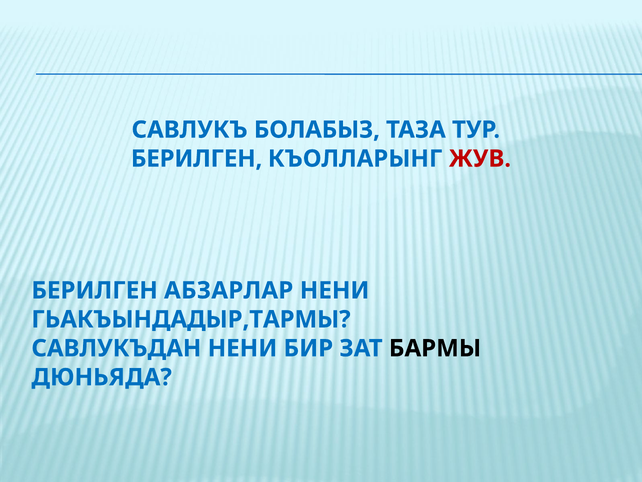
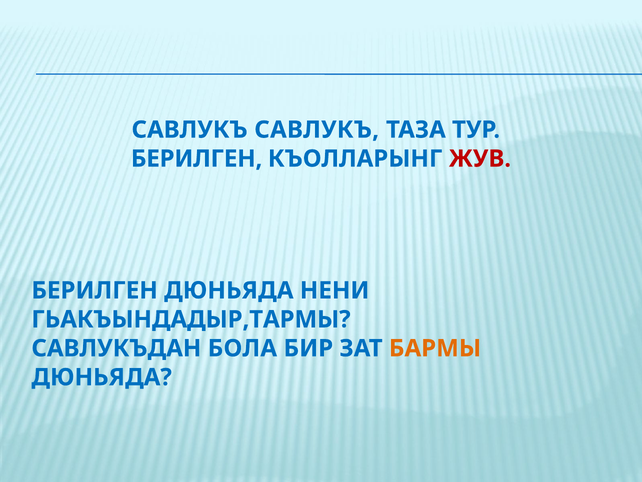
САВЛУКЪ БОЛАБЫЗ: БОЛАБЫЗ -> САВЛУКЪ (317, 130)
БЕРИЛГЕН АБЗАРЛАР: АБЗАРЛАР -> ДЮНЬЯДА (229, 290)
САВЛУКЪДАН НЕНИ: НЕНИ -> БОЛА (242, 348)
БАРМЫ colour: black -> orange (435, 348)
